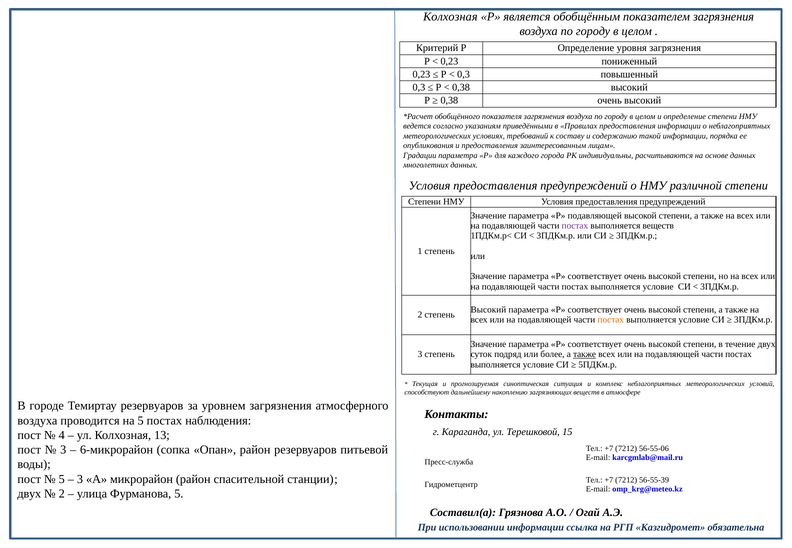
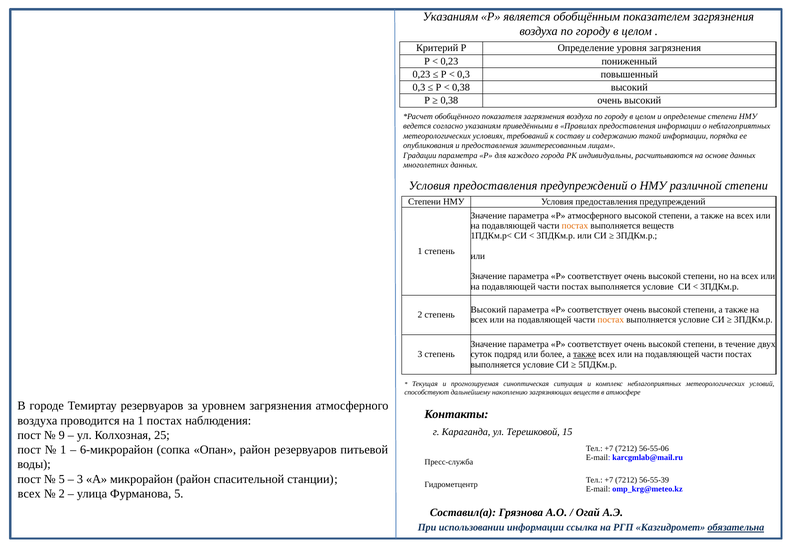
Колхозная: Колхозная -> Указаниям (450, 17)
Р подавляющей: подавляющей -> атмосферного (595, 216)
постах colour: purple -> orange (575, 226)
на 5: 5 -> 1 (141, 421)
4: 4 -> 9 (62, 435)
13: 13 -> 25 (162, 435)
3: 3 -> 1 (63, 450)
двух: двух -> всех (29, 494)
обязательна underline: none -> present (736, 528)
